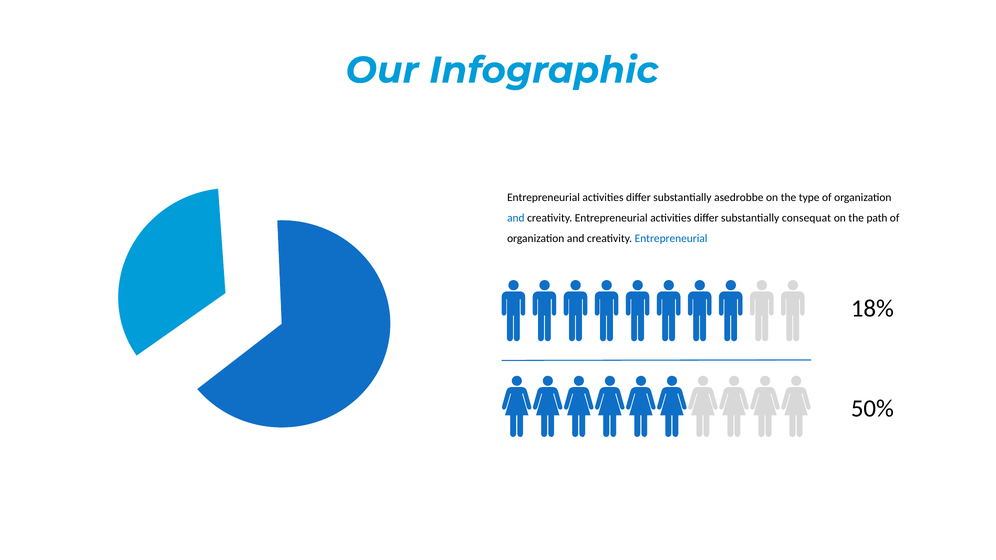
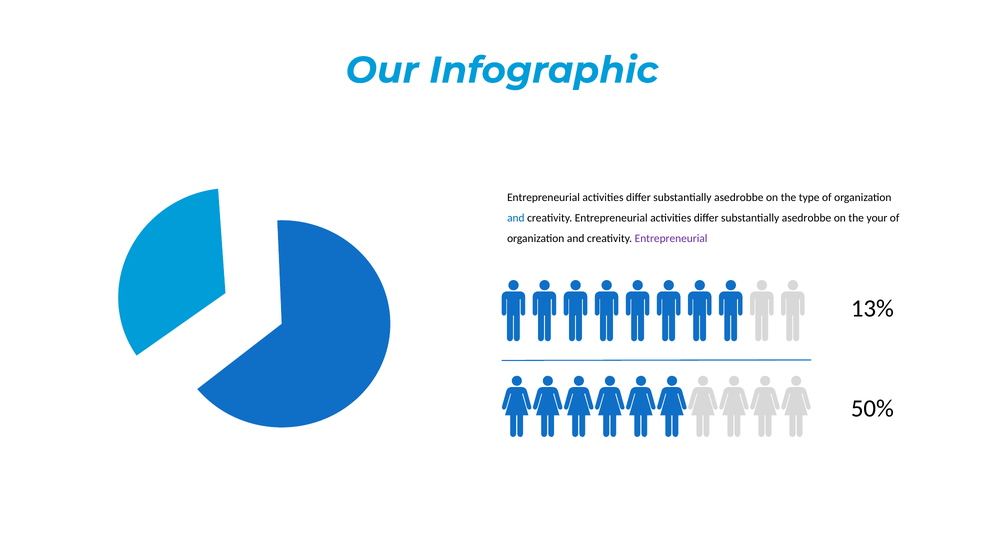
consequat: consequat -> asedrobbe (807, 218)
path: path -> your (877, 218)
Entrepreneurial colour: blue -> purple (671, 239)
18%: 18% -> 13% (872, 309)
